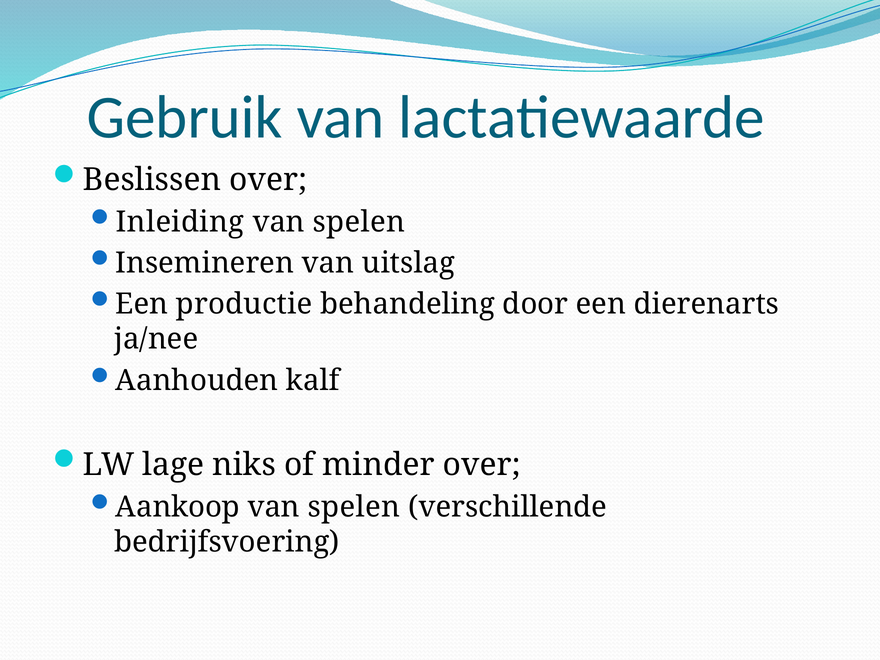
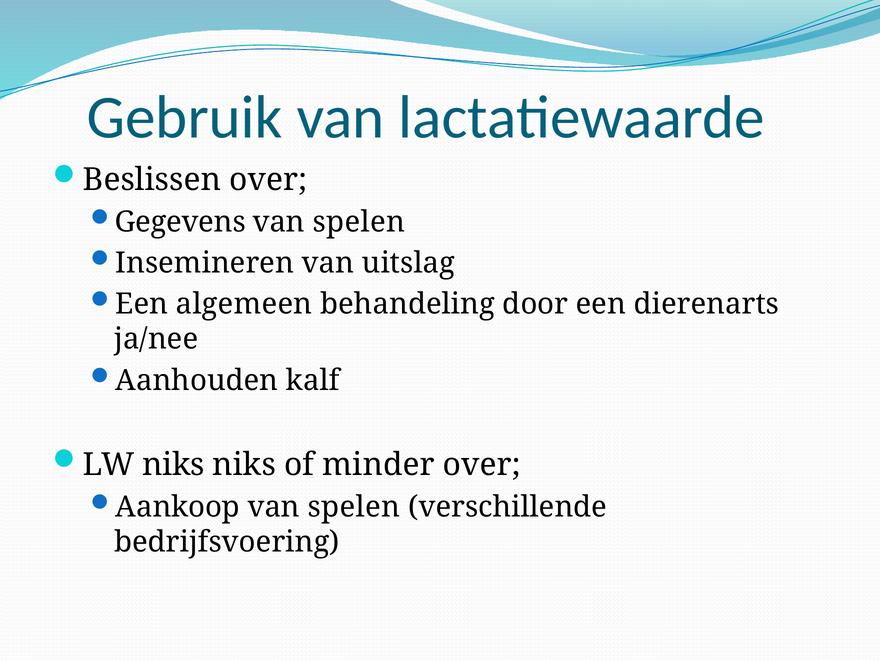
Inleiding: Inleiding -> Gegevens (180, 222)
productie: productie -> algemeen (244, 304)
LW lage: lage -> niks (173, 465)
